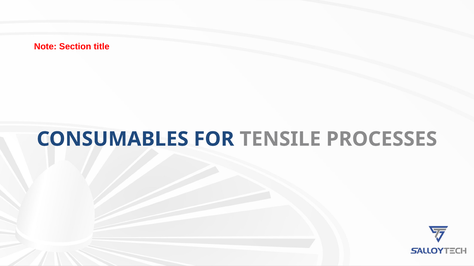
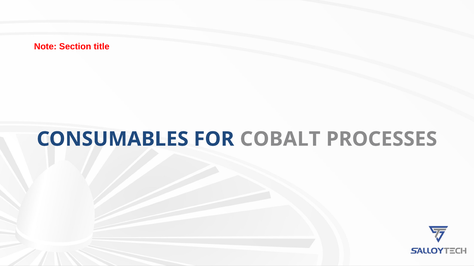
TENSILE: TENSILE -> COBALT (280, 139)
